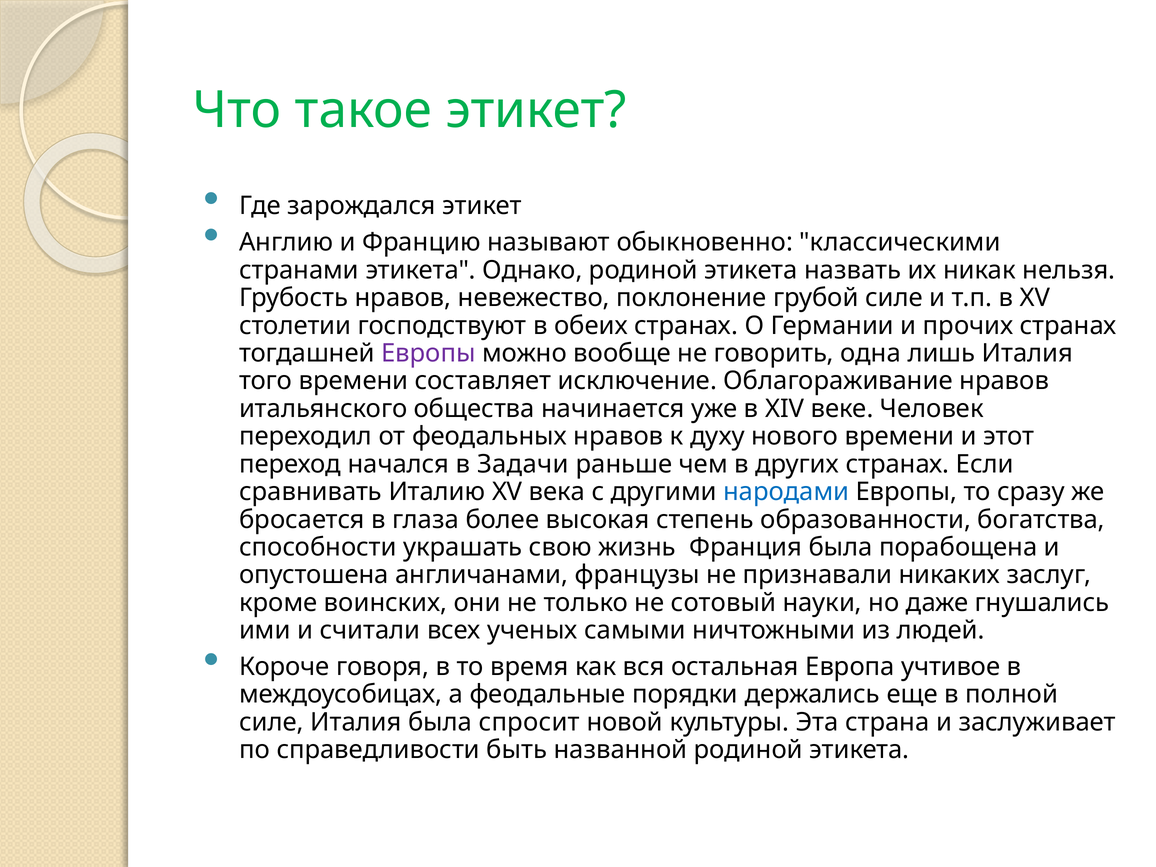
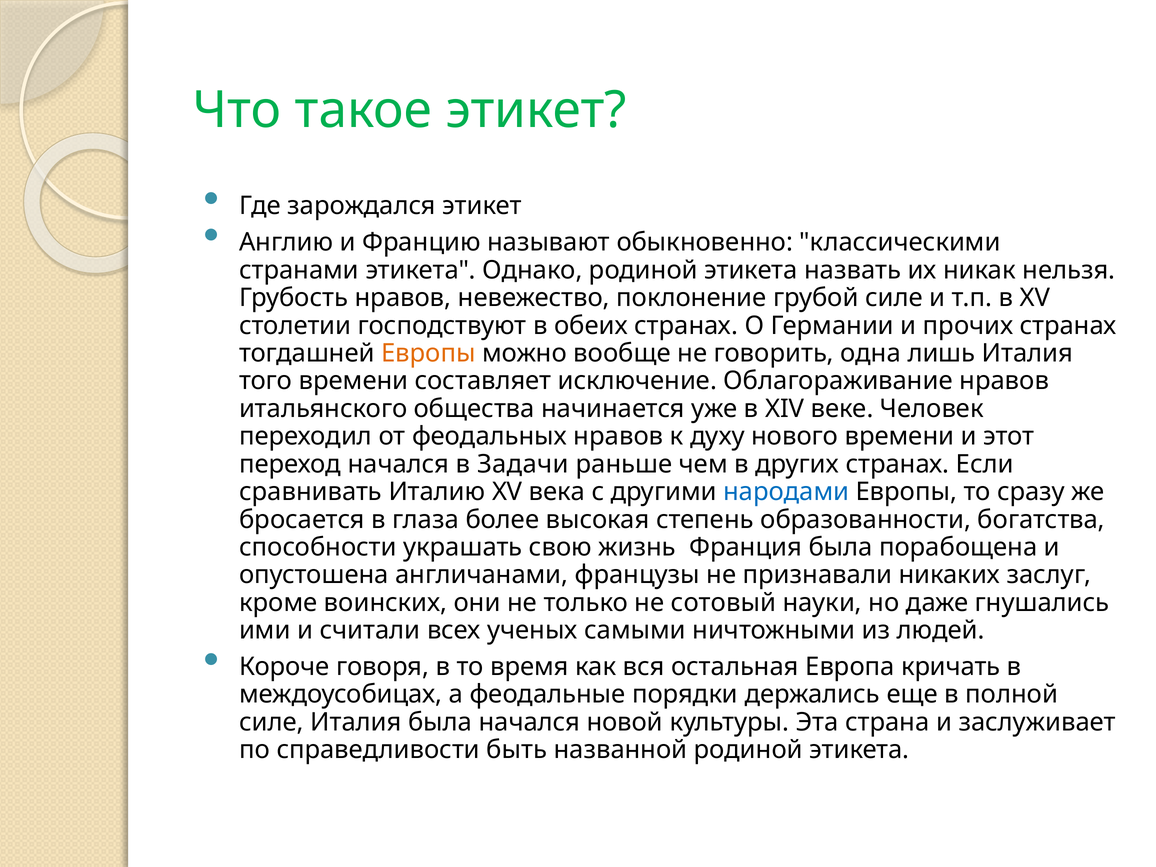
Европы colour: purple -> orange (428, 353)
учтивое: учтивое -> кричать (951, 667)
была спросит: спросит -> начался (529, 722)
